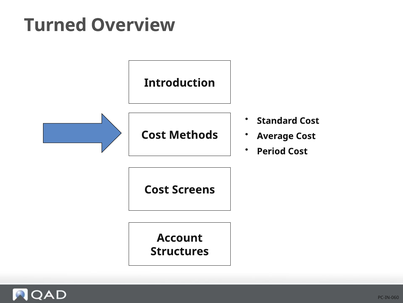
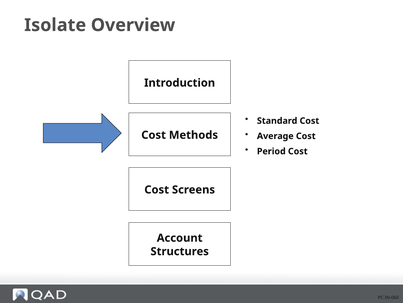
Turned: Turned -> Isolate (55, 25)
